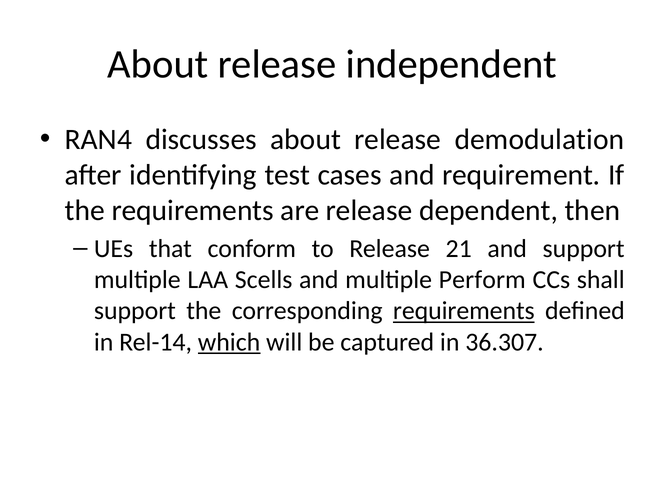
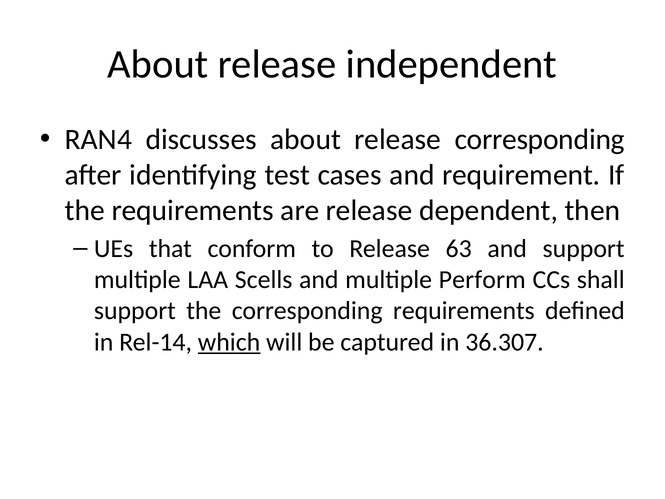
release demodulation: demodulation -> corresponding (540, 140)
21: 21 -> 63 (459, 249)
requirements underline: present -> none (464, 311)
